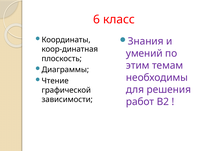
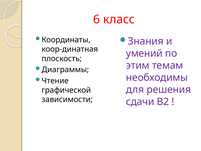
работ: работ -> сдачи (140, 102)
